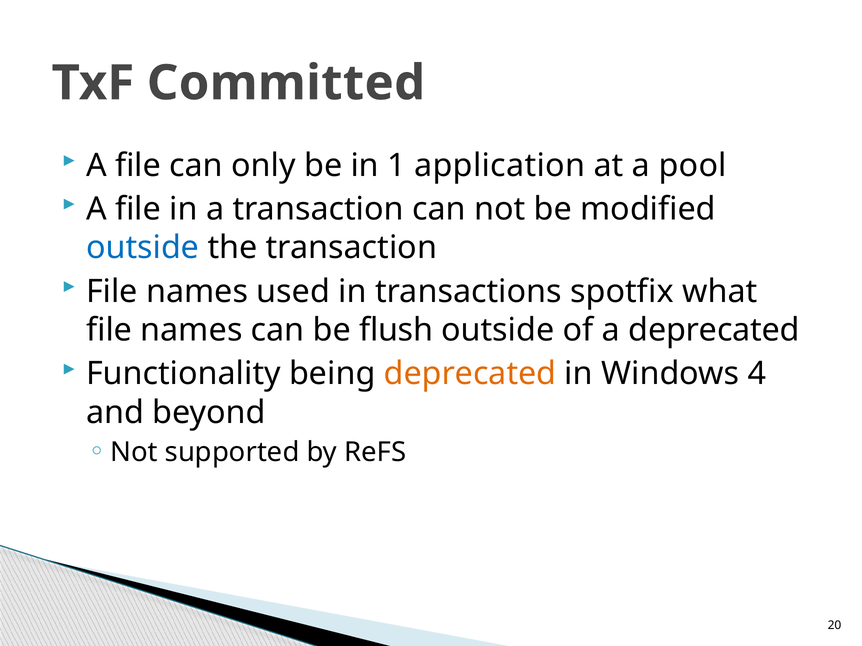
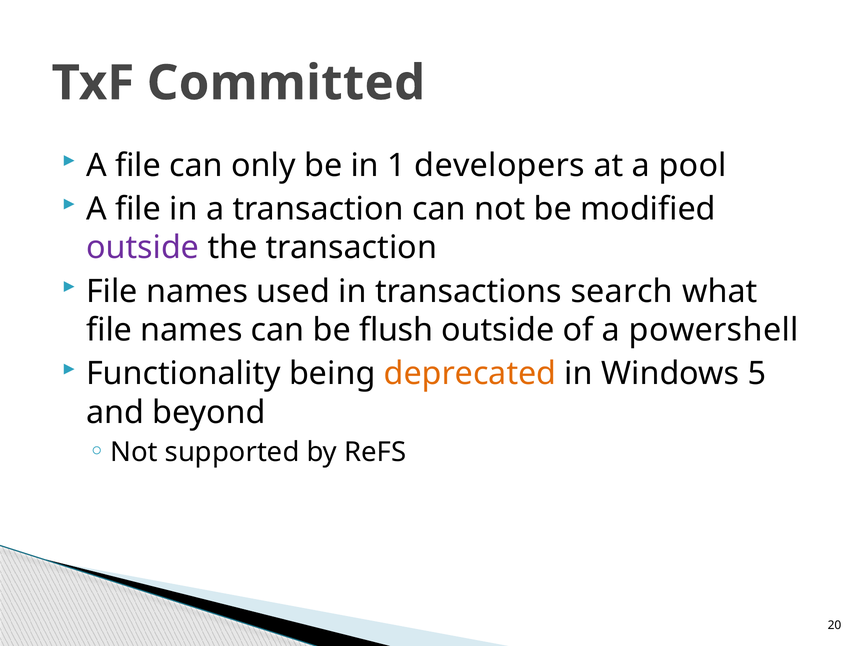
application: application -> developers (500, 166)
outside colour: blue -> purple (143, 248)
spotfix: spotfix -> search (622, 292)
a deprecated: deprecated -> powershell (714, 330)
4: 4 -> 5 (757, 374)
